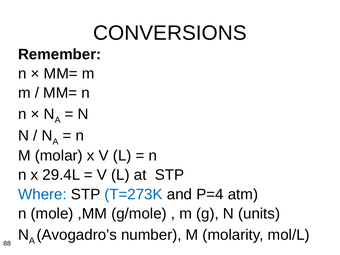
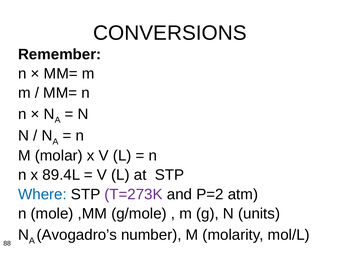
29.4L: 29.4L -> 89.4L (61, 175)
T=273K colour: blue -> purple (133, 194)
P=4: P=4 -> P=2 (210, 194)
